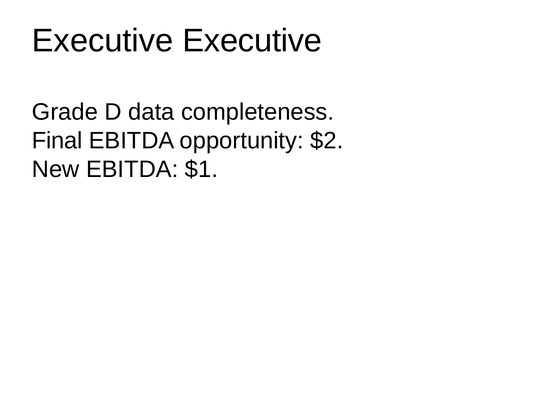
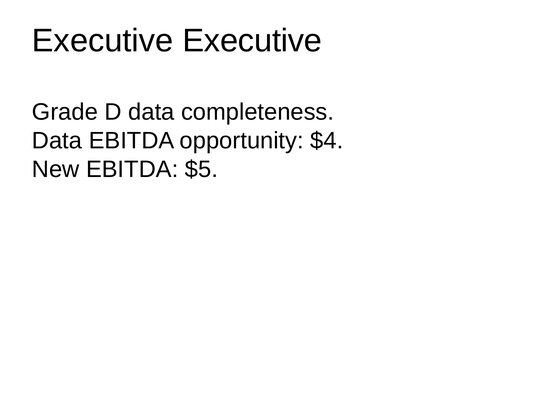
Final: Final -> Data (57, 140)
$2: $2 -> $4 (327, 140)
$1: $1 -> $5 (201, 169)
